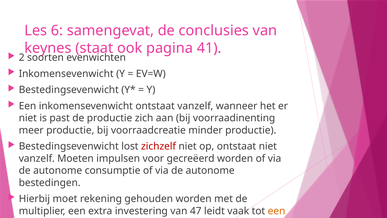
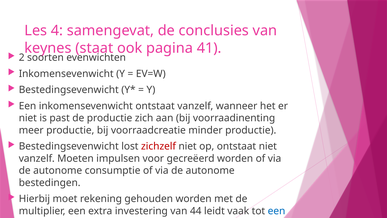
6: 6 -> 4 (57, 31)
47: 47 -> 44 (196, 211)
een colour: orange -> blue (277, 211)
